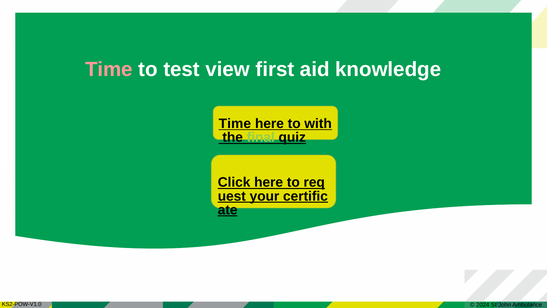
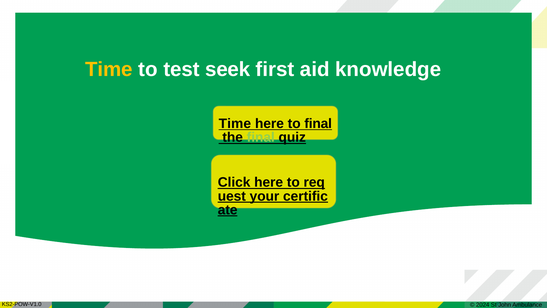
Time colour: pink -> yellow (109, 69)
view: view -> seek (228, 69)
to with: with -> final (318, 124)
